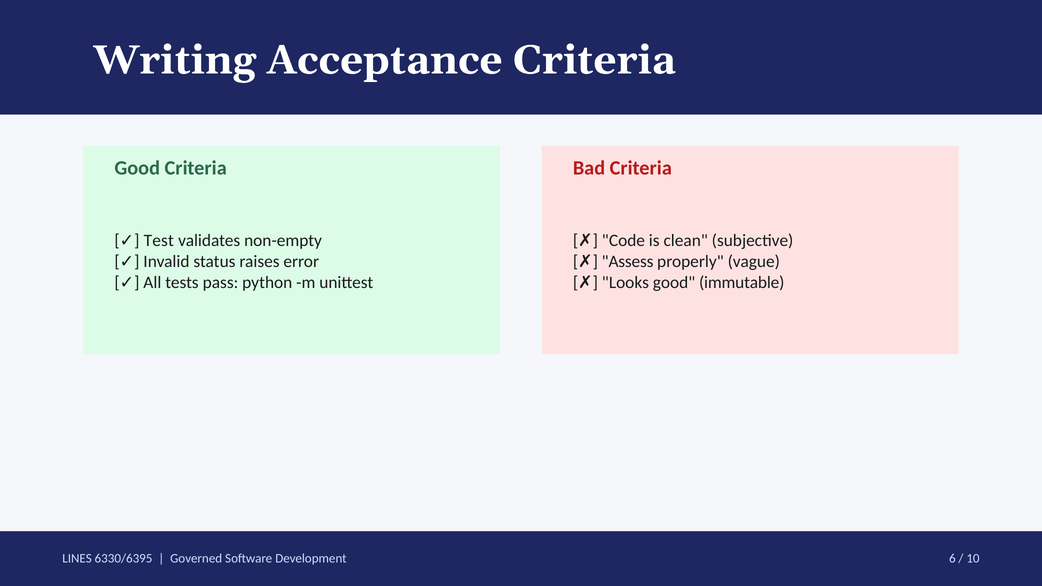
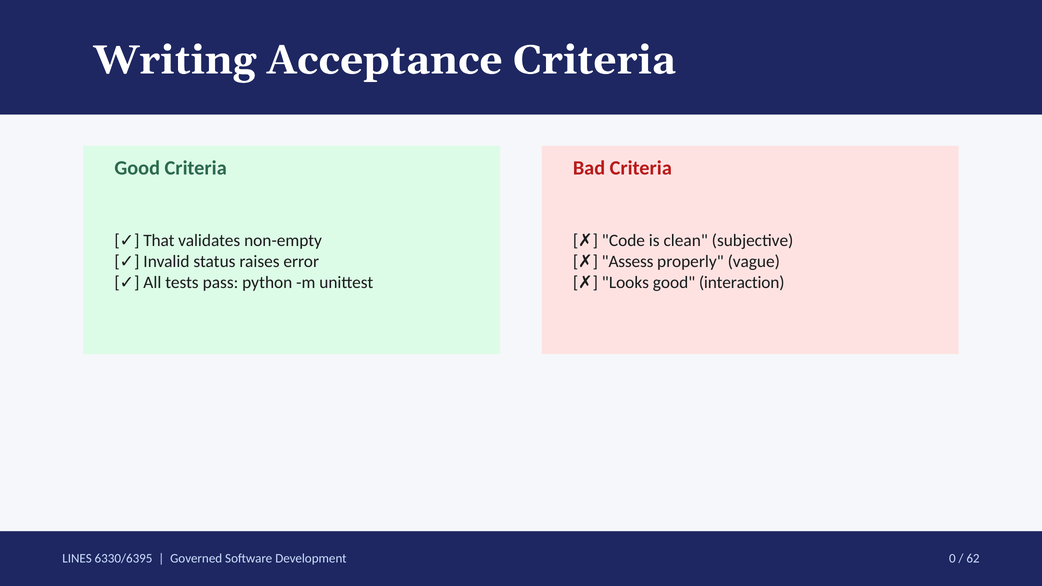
Test: Test -> That (159, 241)
immutable: immutable -> interaction (742, 283)
6: 6 -> 0 (952, 558)
10: 10 -> 62 (973, 558)
